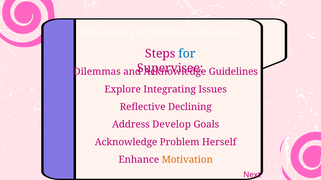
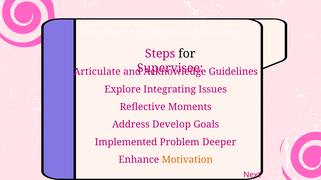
for colour: blue -> black (187, 54)
Dilemmas: Dilemmas -> Articulate (97, 72)
Declining: Declining -> Moments (190, 107)
Acknowledge: Acknowledge -> Implemented (126, 143)
Herself: Herself -> Deeper (219, 143)
